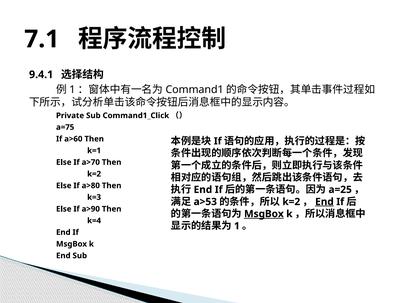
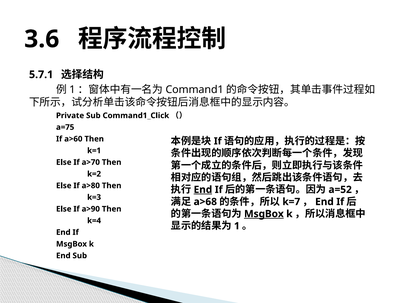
7.1: 7.1 -> 3.6 (42, 39)
9.4.1: 9.4.1 -> 5.7.1 (41, 75)
End underline: none -> present (203, 190)
a=25: a=25 -> a=52 (340, 190)
a>53: a>53 -> a>68 (205, 202)
k=2: k=2 -> k=7 (291, 202)
End underline: present -> none (324, 202)
